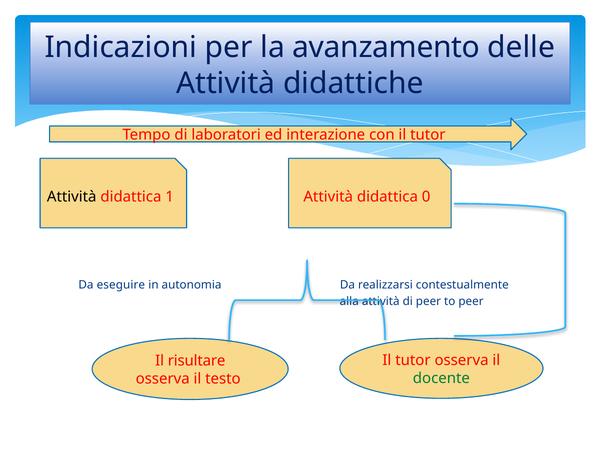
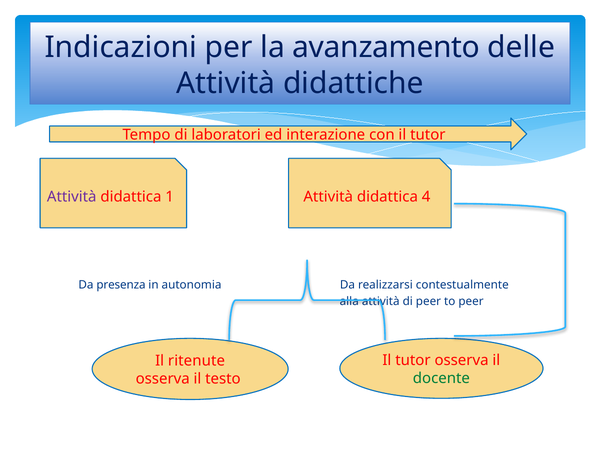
Attività colour: black -> purple (72, 197)
0: 0 -> 4 (426, 197)
eseguire: eseguire -> presenza (121, 285)
risultare: risultare -> ritenute (196, 361)
